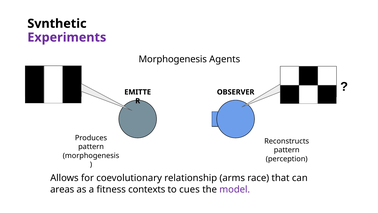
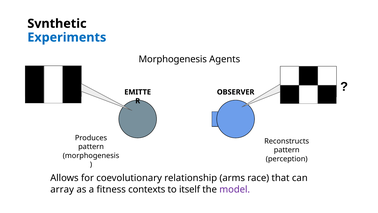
Experiments colour: purple -> blue (67, 37)
areas: areas -> array (62, 189)
cues: cues -> itself (190, 189)
